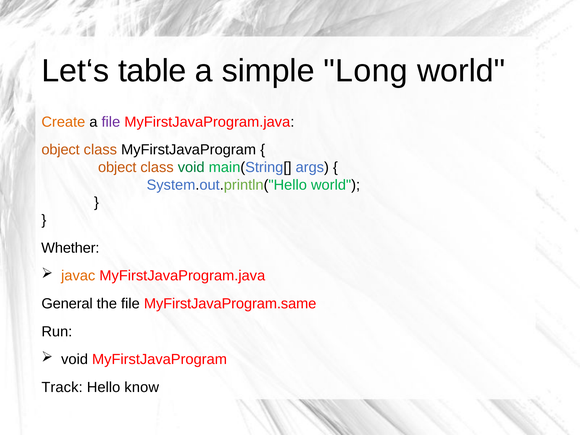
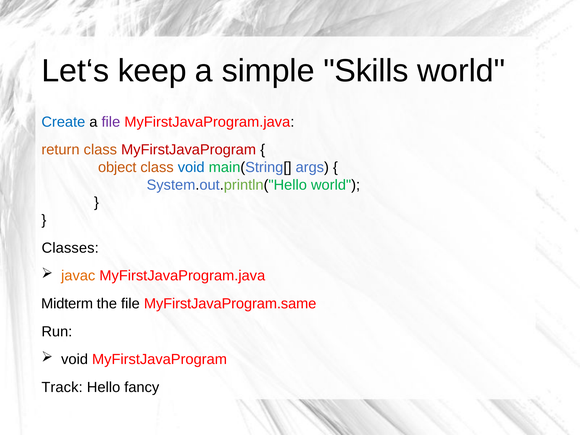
table: table -> keep (152, 71)
Long: Long -> Skills (366, 71)
Create colour: orange -> blue (63, 122)
object: object -> return (60, 150)
MyFirstJavaProgram colour: black -> red (189, 150)
void colour: green -> blue (191, 167)
Whether: Whether -> Classes (70, 248)
General: General -> Midterm (67, 304)
know: know -> fancy (142, 387)
